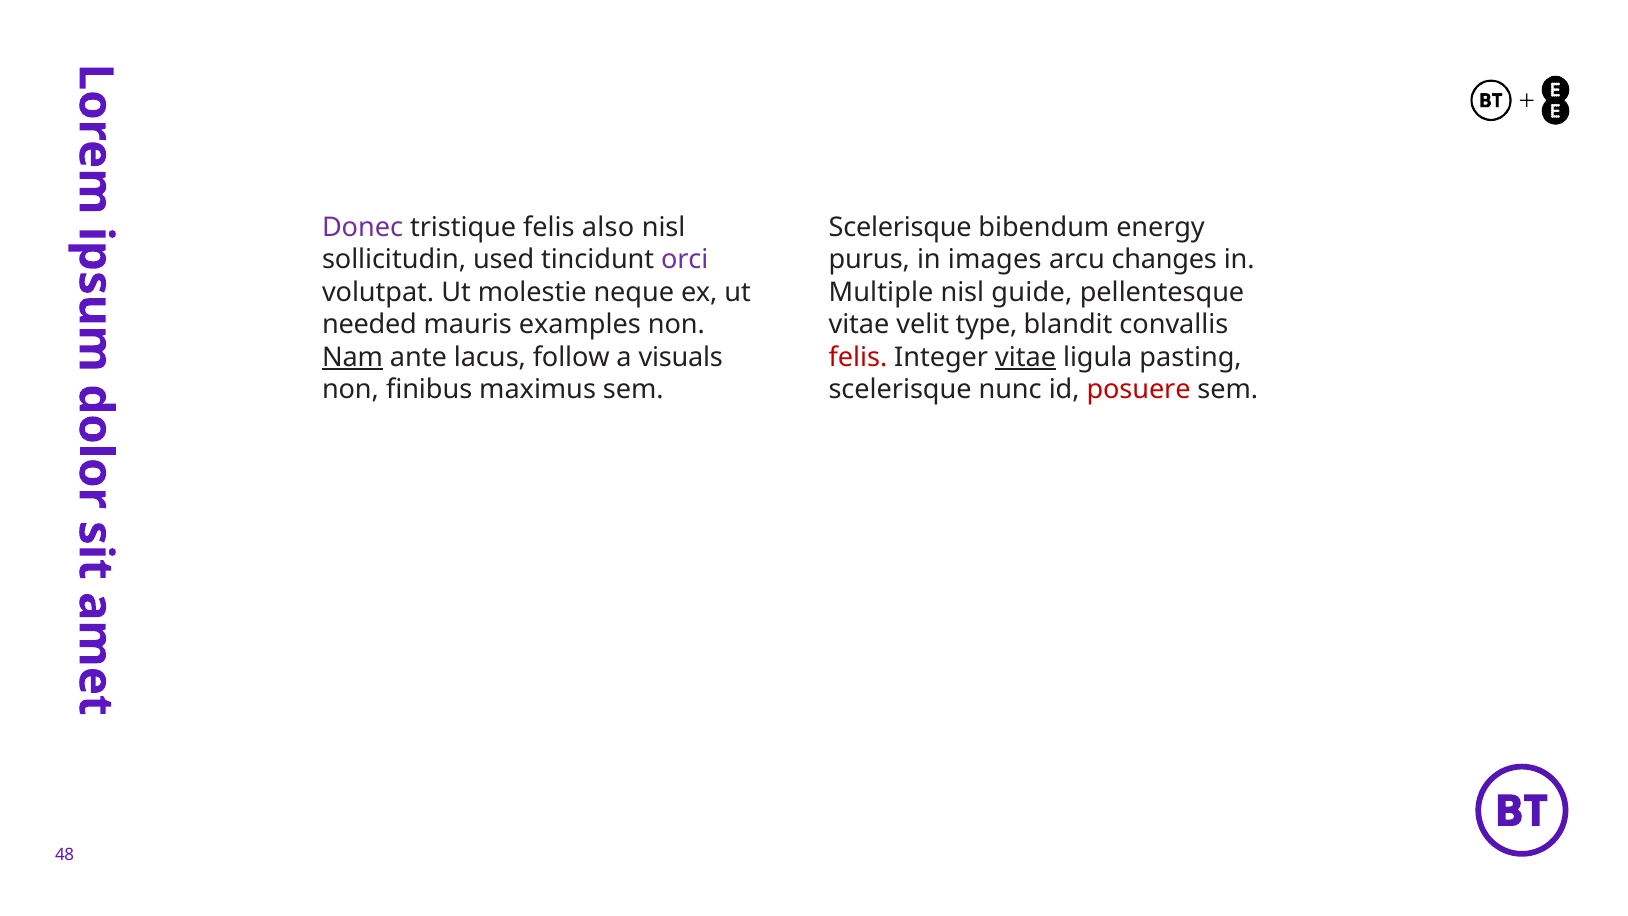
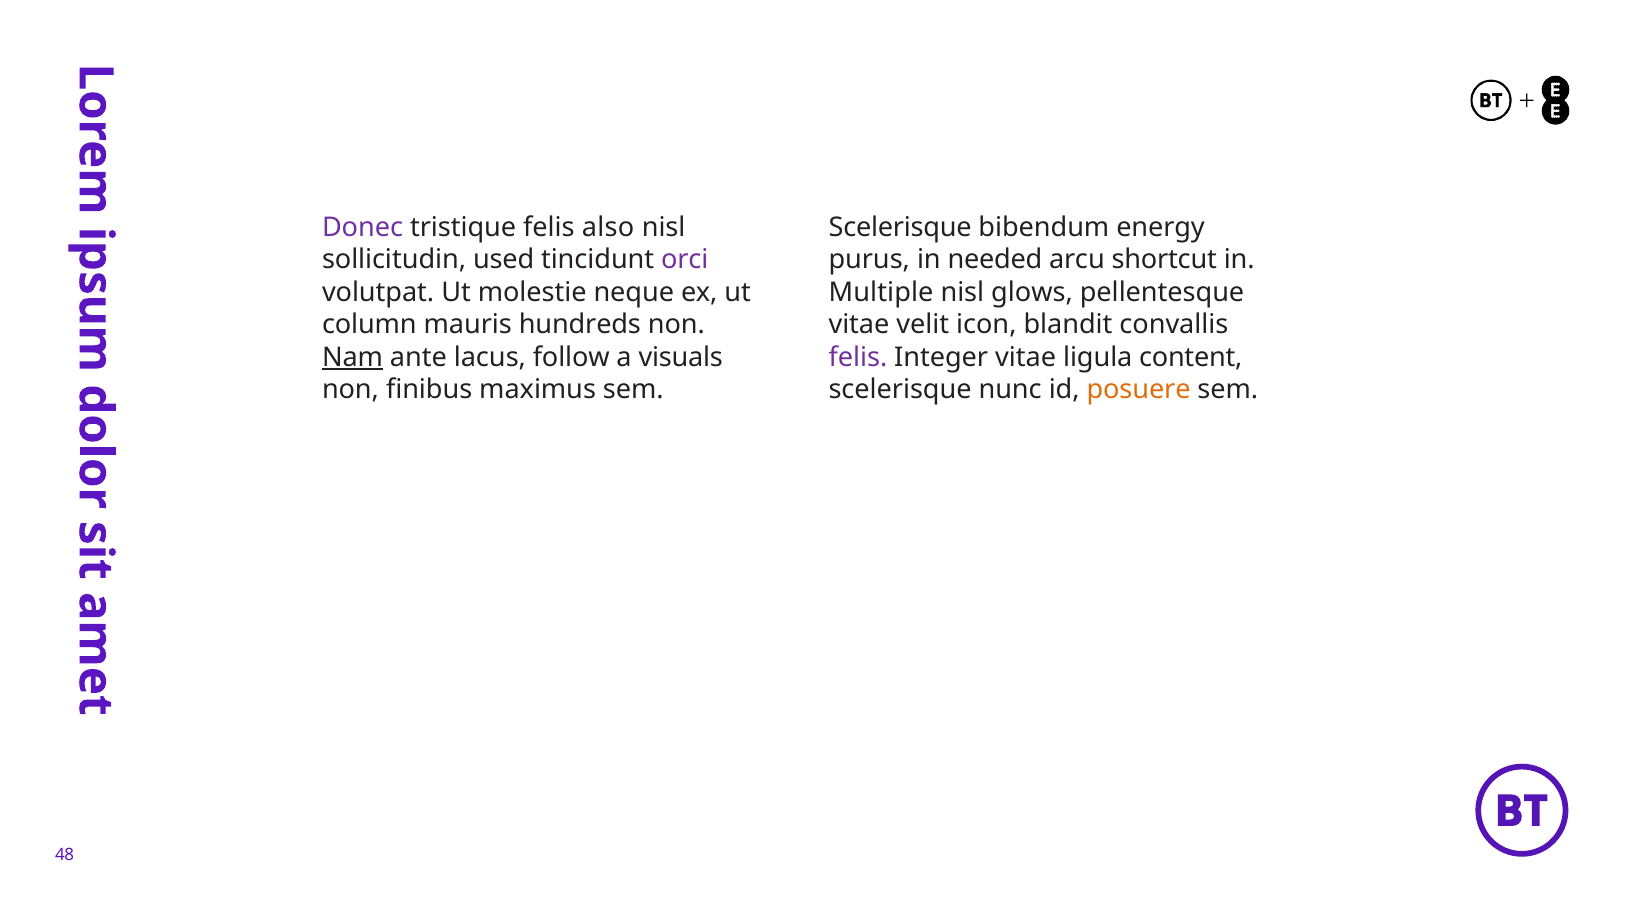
images: images -> needed (995, 260)
changes: changes -> shortcut (1164, 260)
guide: guide -> glows (1032, 292)
needed: needed -> column (369, 325)
examples: examples -> hundreds (580, 325)
type: type -> icon (986, 325)
felis colour: red -> purple (858, 357)
vitae underline: present -> none (1026, 357)
pasting: pasting -> content (1191, 357)
posuere colour: red -> orange (1139, 390)
